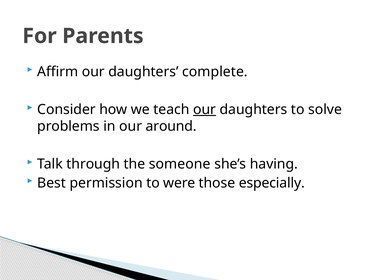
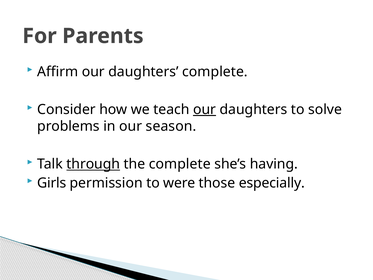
around: around -> season (171, 126)
through underline: none -> present (93, 164)
the someone: someone -> complete (180, 164)
Best: Best -> Girls (52, 183)
